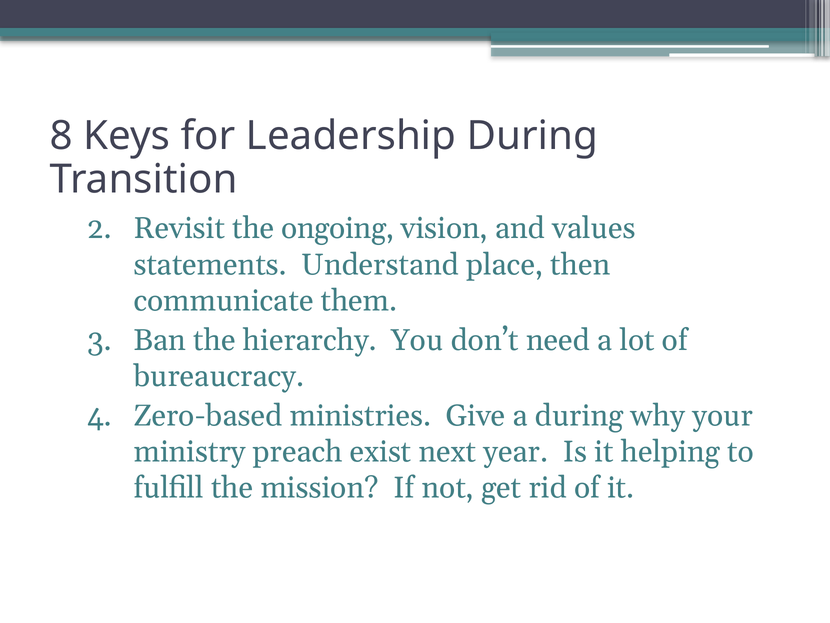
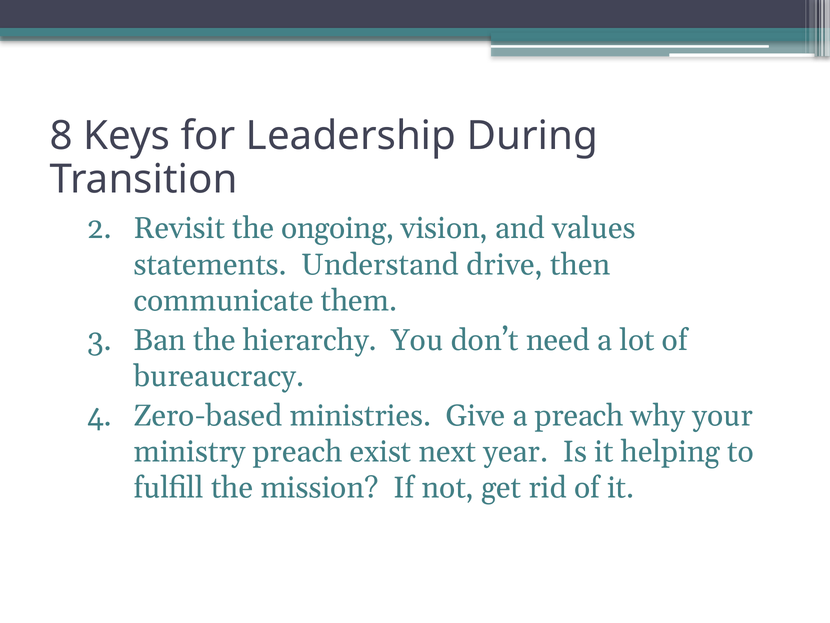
place: place -> drive (505, 264)
a during: during -> preach (579, 416)
